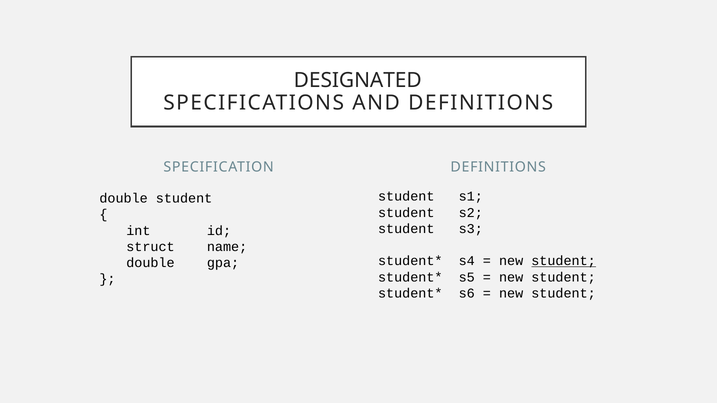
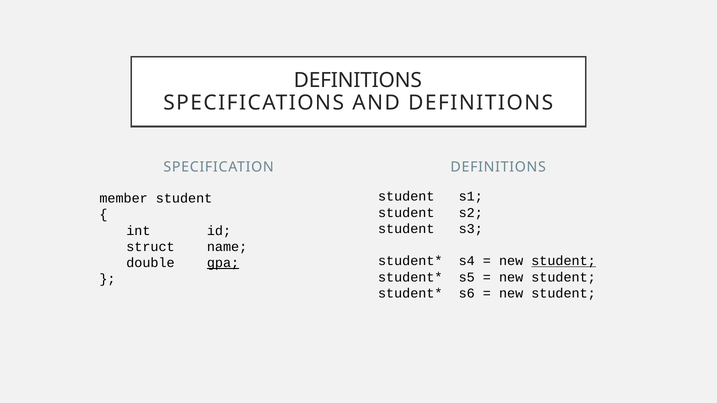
DESIGNATED: DESIGNATED -> DEFINITIONS (358, 80)
double: double -> member (124, 199)
gpa underline: none -> present (223, 263)
